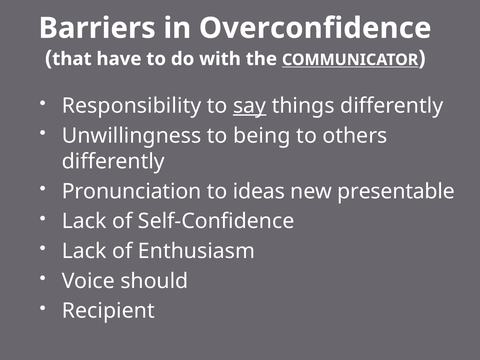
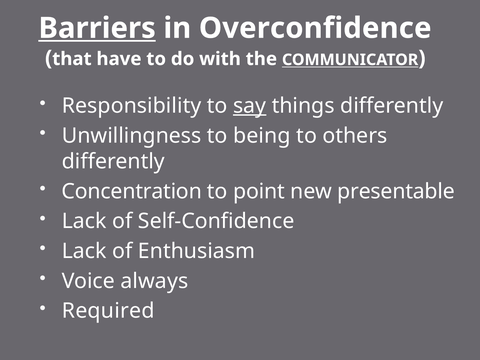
Barriers underline: none -> present (97, 28)
Pronunciation: Pronunciation -> Concentration (132, 191)
ideas: ideas -> point (259, 191)
should: should -> always (154, 281)
Recipient: Recipient -> Required (108, 311)
